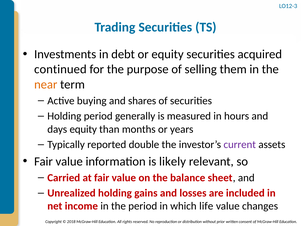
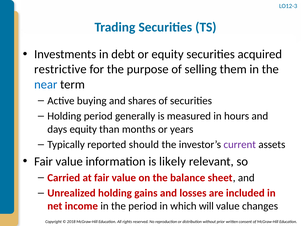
continued: continued -> restrictive (60, 69)
near colour: orange -> blue (46, 84)
double: double -> should (144, 144)
life: life -> will (206, 206)
